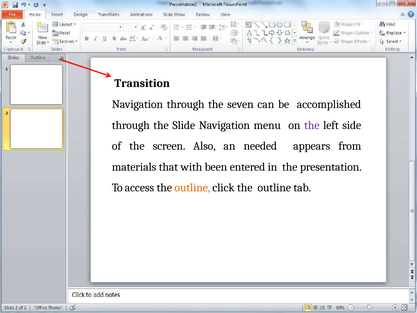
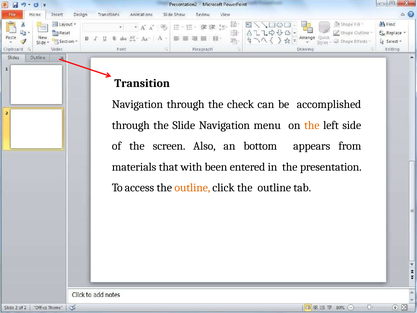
seven: seven -> check (240, 104)
the colour: purple -> orange (312, 125)
needed: needed -> bottom (260, 146)
